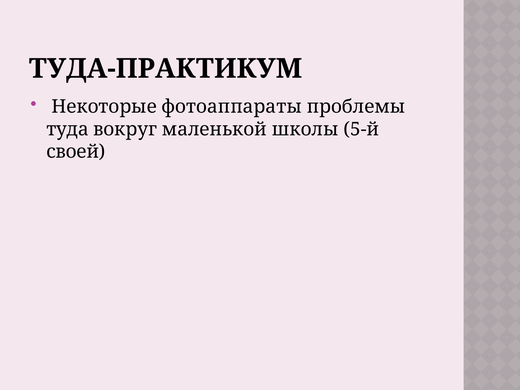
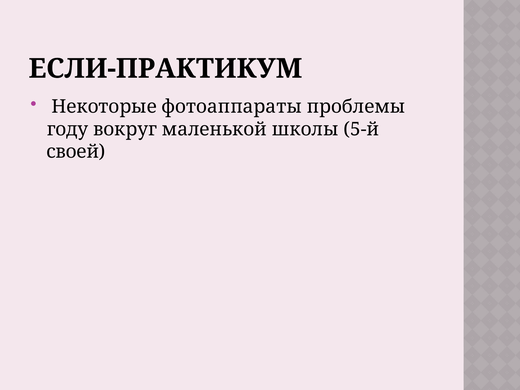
ТУДА-ПРАКТИКУМ: ТУДА-ПРАКТИКУМ -> ЕСЛИ-ПРАКТИКУМ (165, 69)
туда: туда -> году (68, 129)
